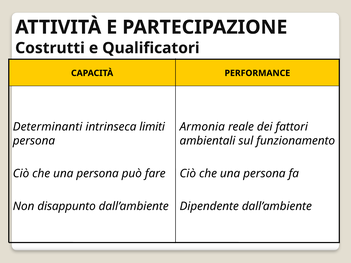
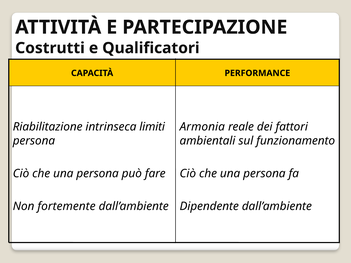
Determinanti: Determinanti -> Riabilitazione (48, 127)
disappunto: disappunto -> fortemente (66, 206)
